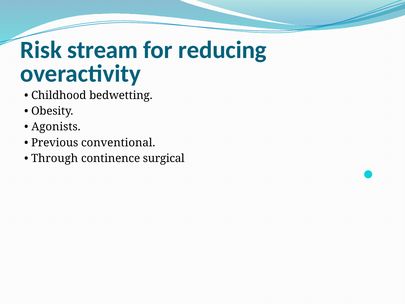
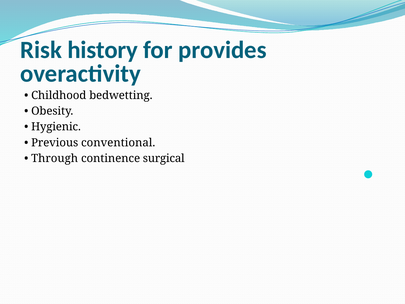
stream: stream -> history (103, 50)
reducing: reducing -> provides (222, 50)
Agonists: Agonists -> Hygienic (56, 127)
